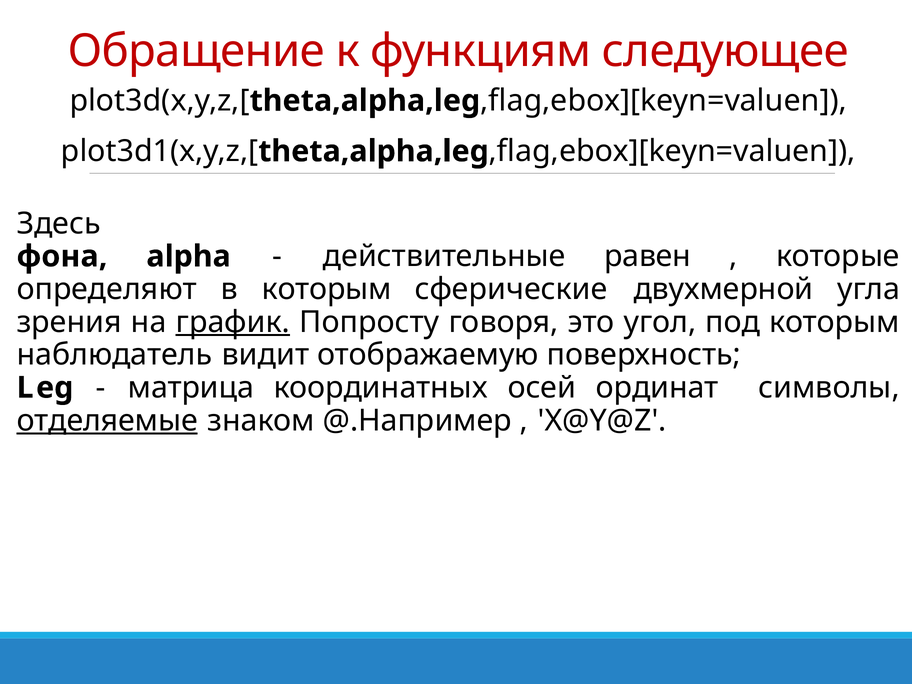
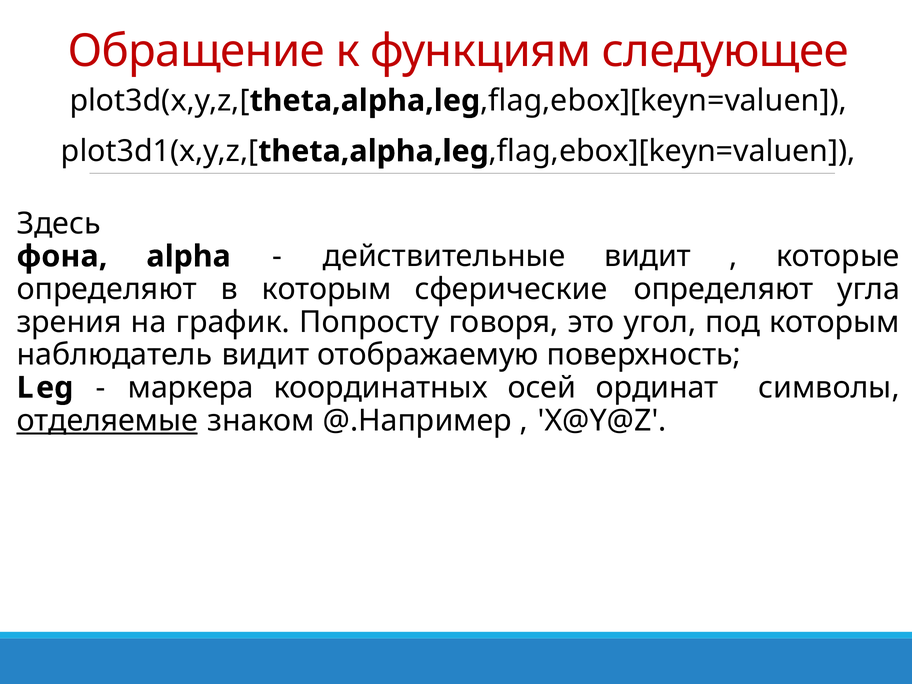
действительные равен: равен -> видит (648, 256)
сферические двухмерной: двухмерной -> определяют (723, 289)
график underline: present -> none (233, 322)
матрица: матрица -> маркера (191, 388)
